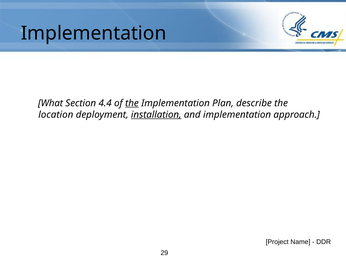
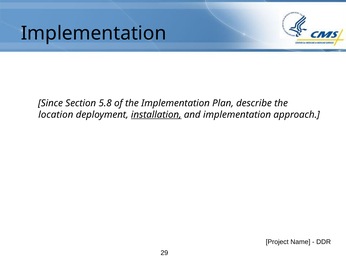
What: What -> Since (50, 103)
4.4: 4.4 -> 5.8 (105, 103)
the underline: present -> none (132, 103)
